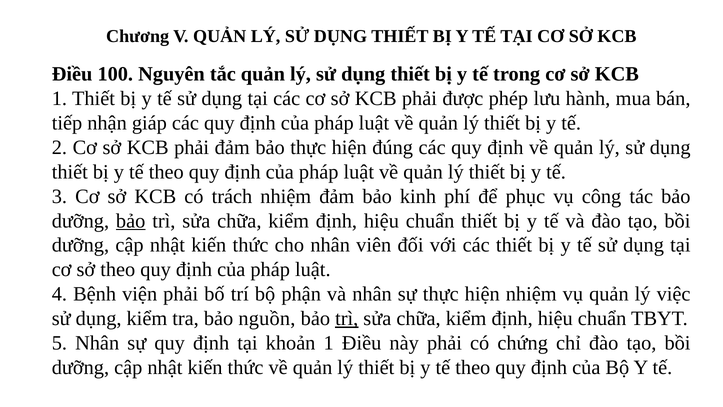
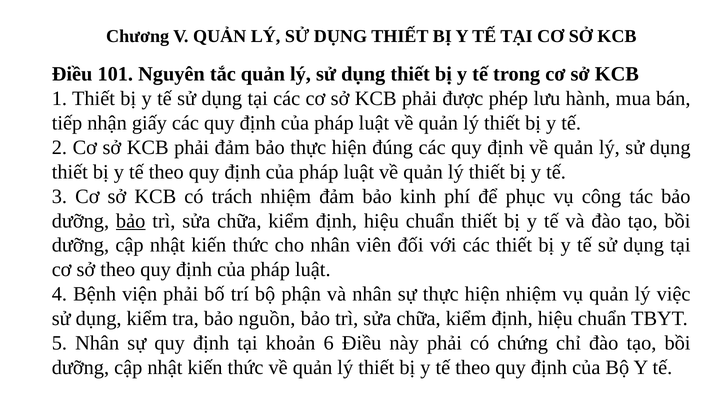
100: 100 -> 101 (115, 74)
giáp: giáp -> giấy (149, 123)
trì underline: present -> none (347, 318)
khoản 1: 1 -> 6 (329, 343)
